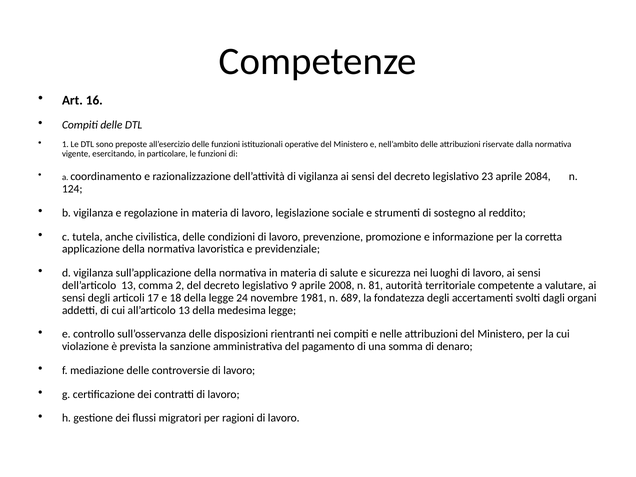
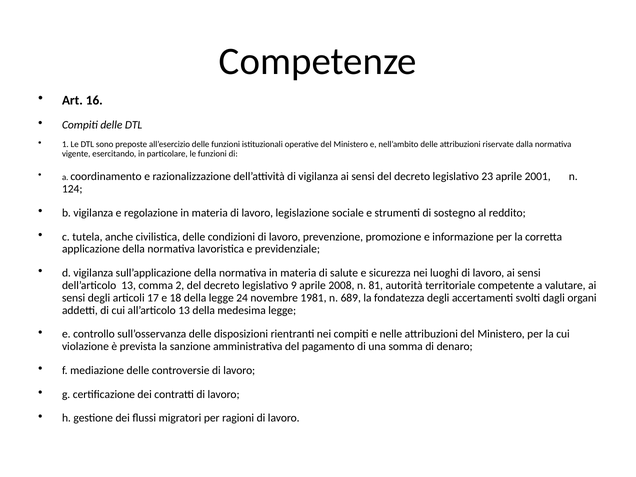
2084: 2084 -> 2001 (538, 177)
